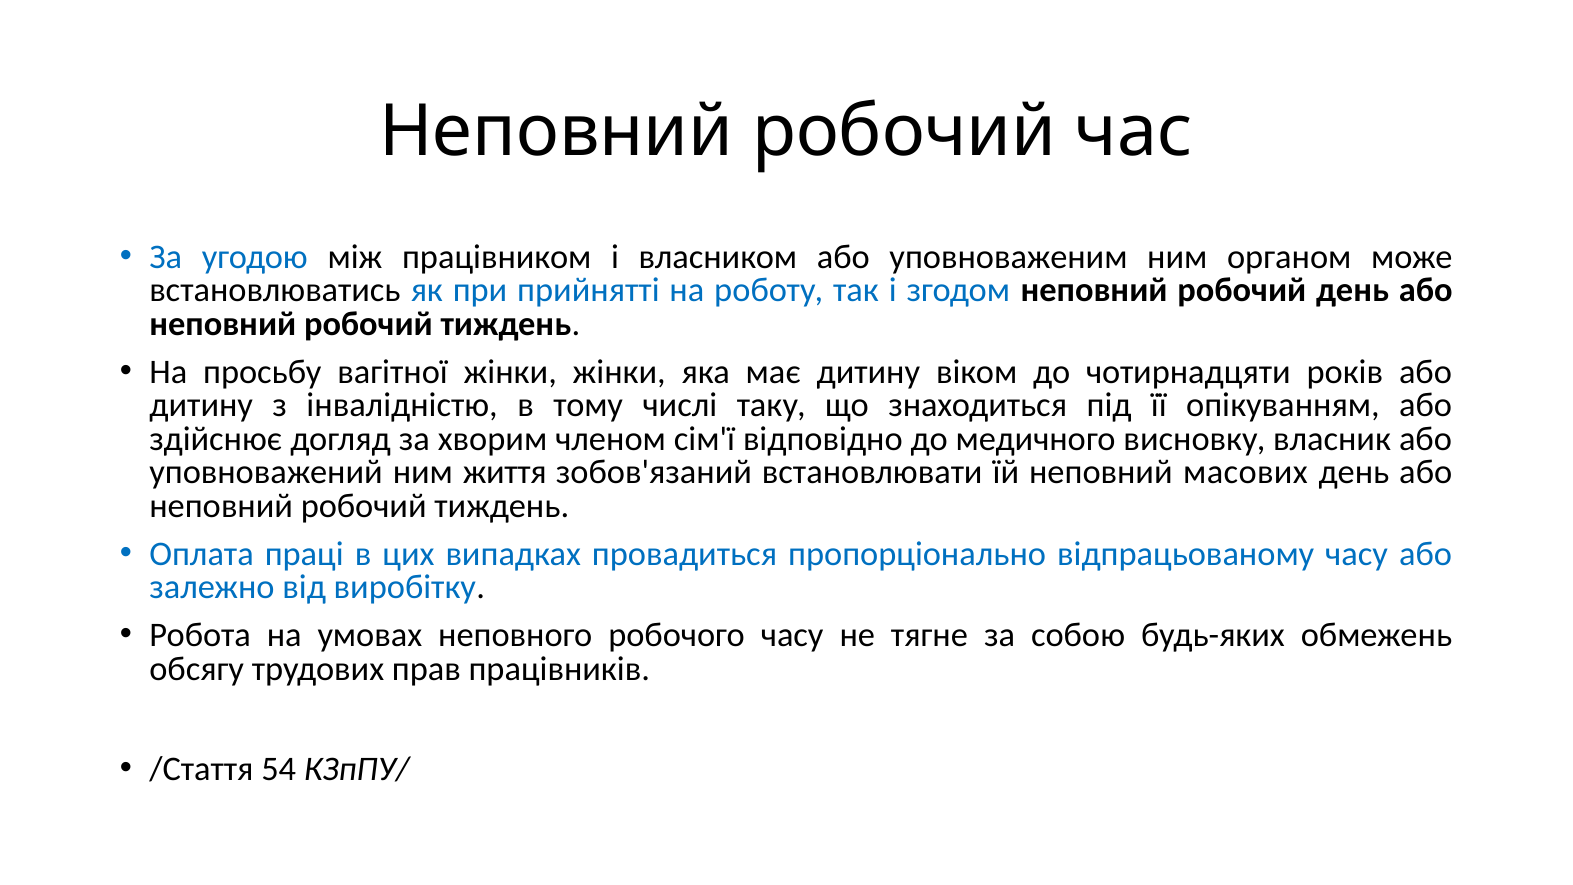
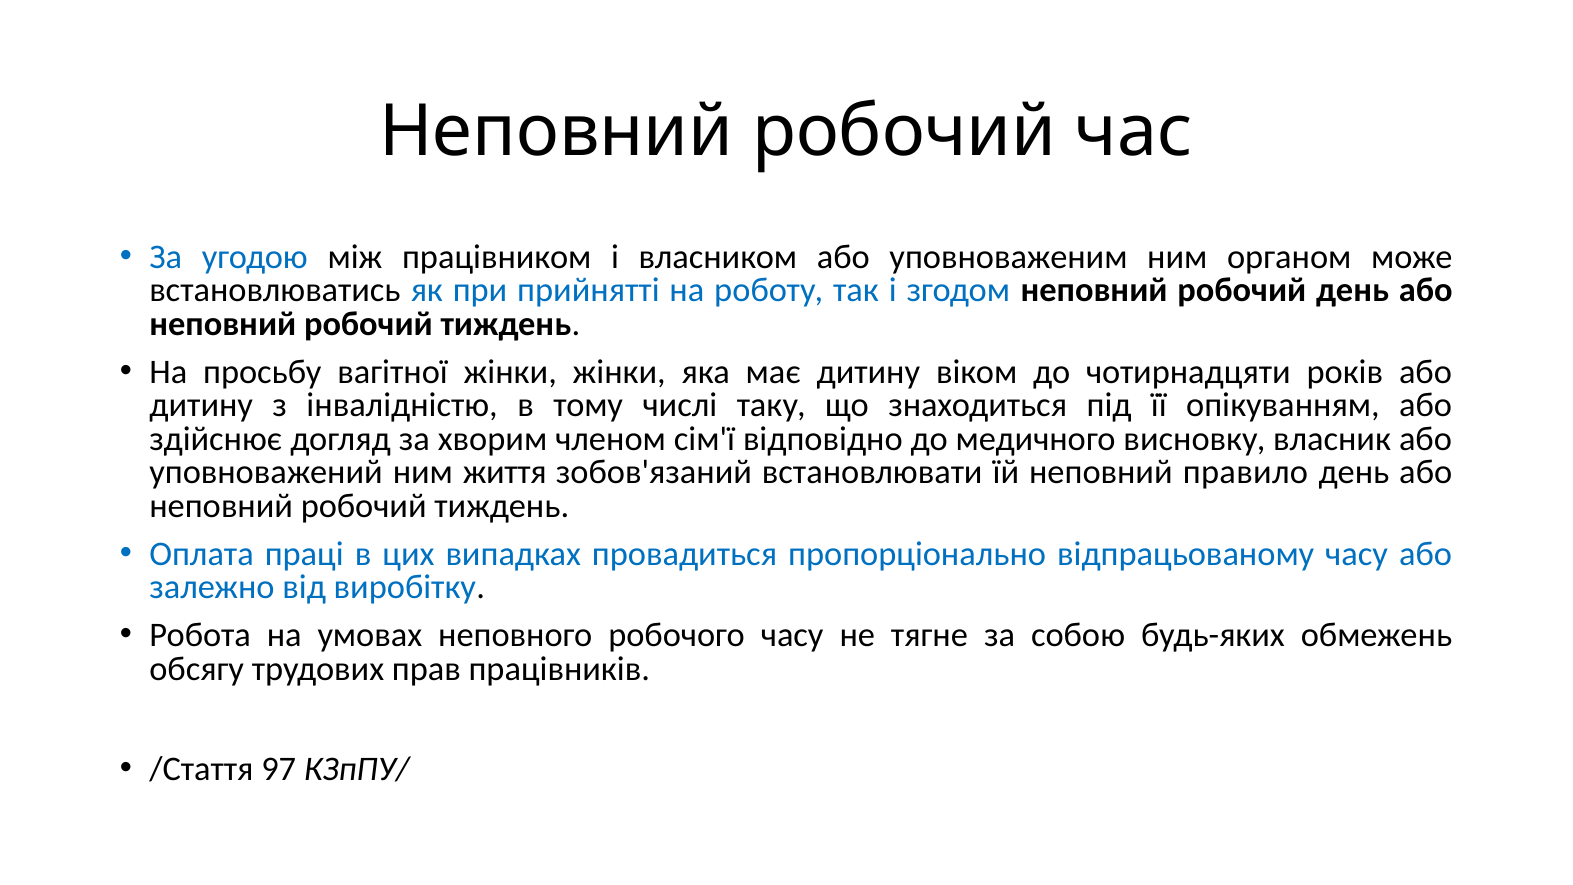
масових: масових -> правило (1245, 472)
54: 54 -> 97 (279, 769)
